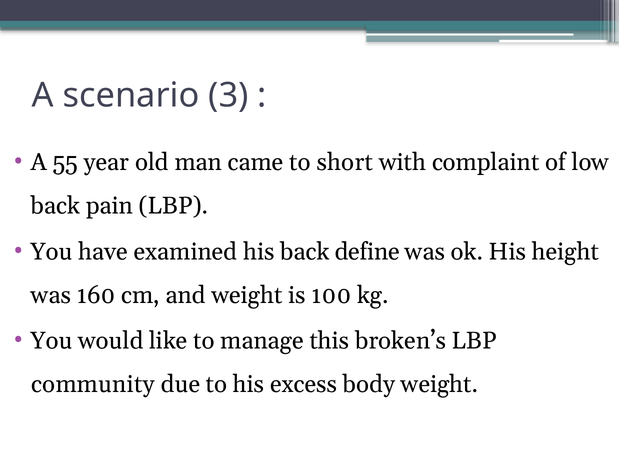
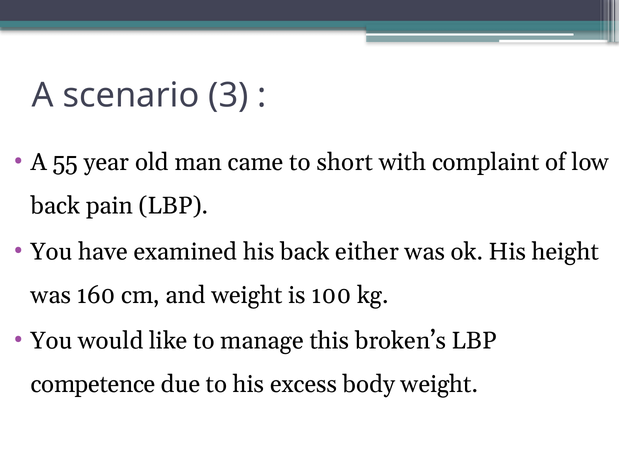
define: define -> either (367, 252)
community: community -> competence (93, 385)
